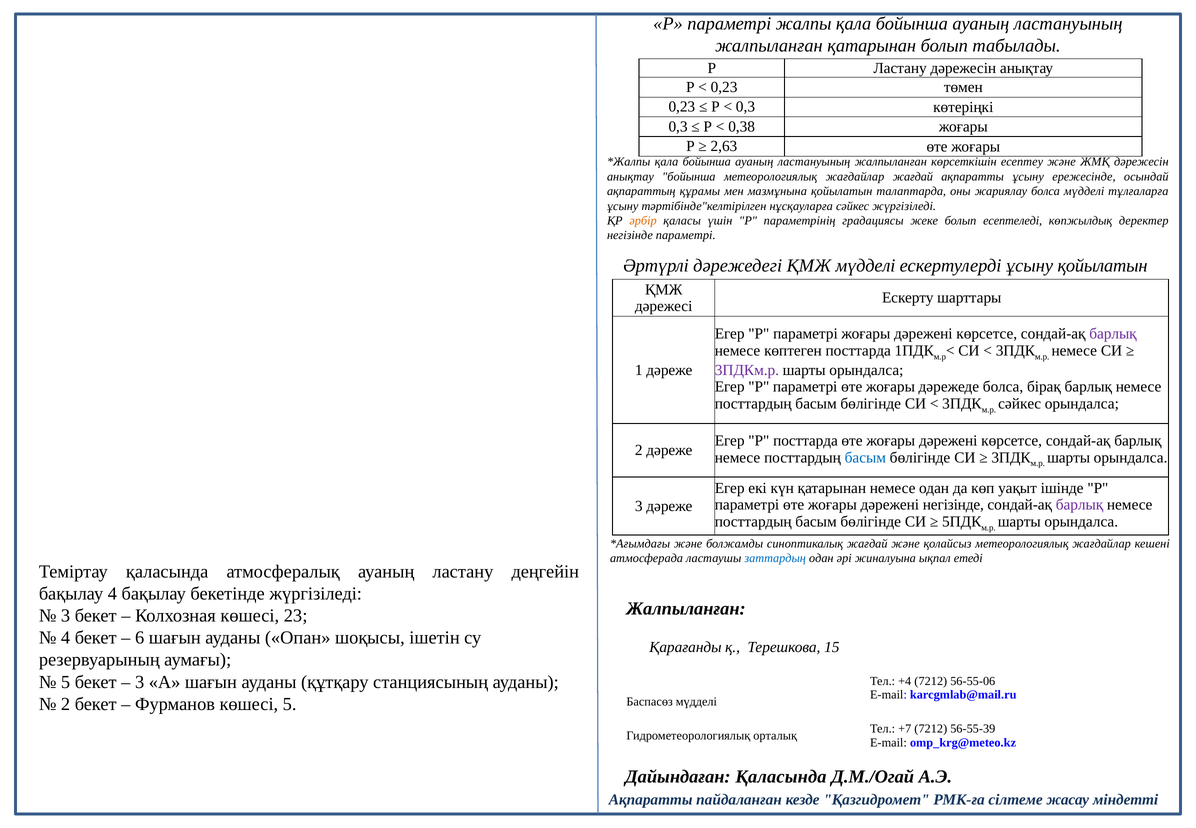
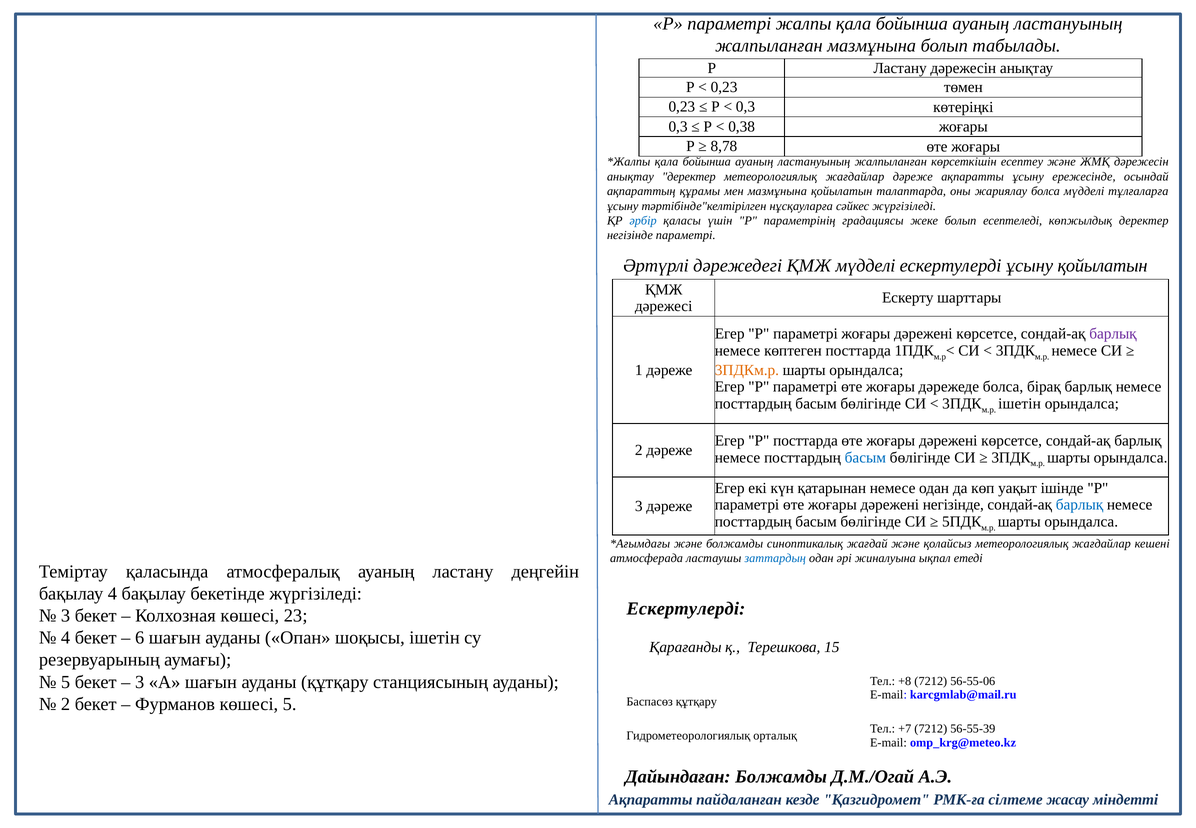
жалпыланған қатарынан: қатарынан -> мазмұнына (872, 46)
2,63: 2,63 -> 8,78 (724, 146)
анықтау бойынша: бойынша -> деректер (689, 177)
жағдайлар жағдай: жағдай -> дәреже (913, 177)
әрбір colour: orange -> blue (643, 221)
3ПДКм.р colour: purple -> orange (747, 370)
сәйкес: сәйкес -> ішетін (1020, 404)
барлық colour: purple -> blue (1080, 505)
Жалпыланған: Жалпыланған -> Ескертулерді (686, 609)
+4: +4 -> +8 (905, 681)
Баспасөз мүдделі: мүдделі -> құтқару (696, 701)
Дайындаған Қаласында: Қаласында -> Болжамды (781, 777)
